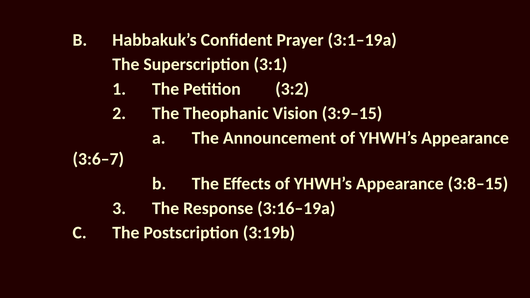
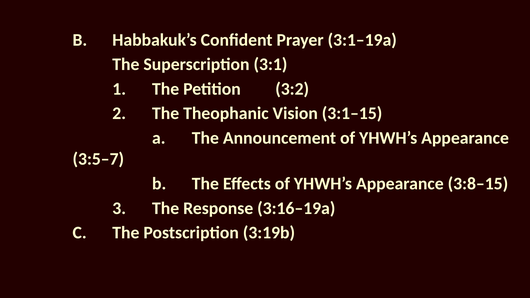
3:9–15: 3:9–15 -> 3:1–15 (352, 113)
3:6–7: 3:6–7 -> 3:5–7 (98, 159)
